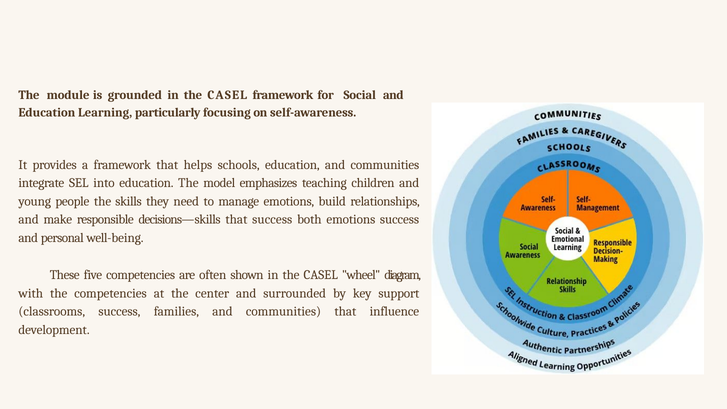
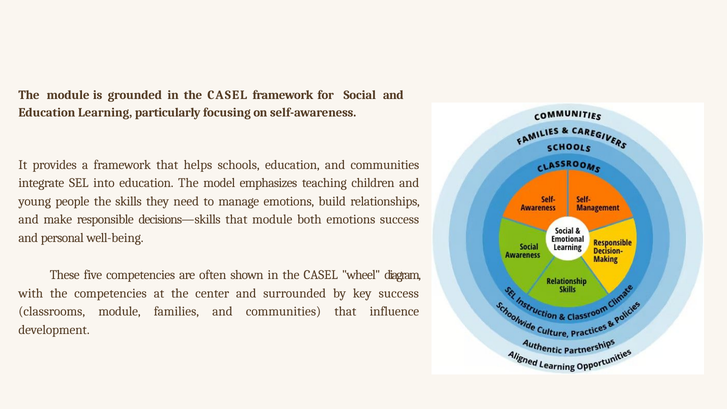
that success: success -> module (272, 220)
key support: support -> success (399, 293)
classrooms success: success -> module (119, 311)
